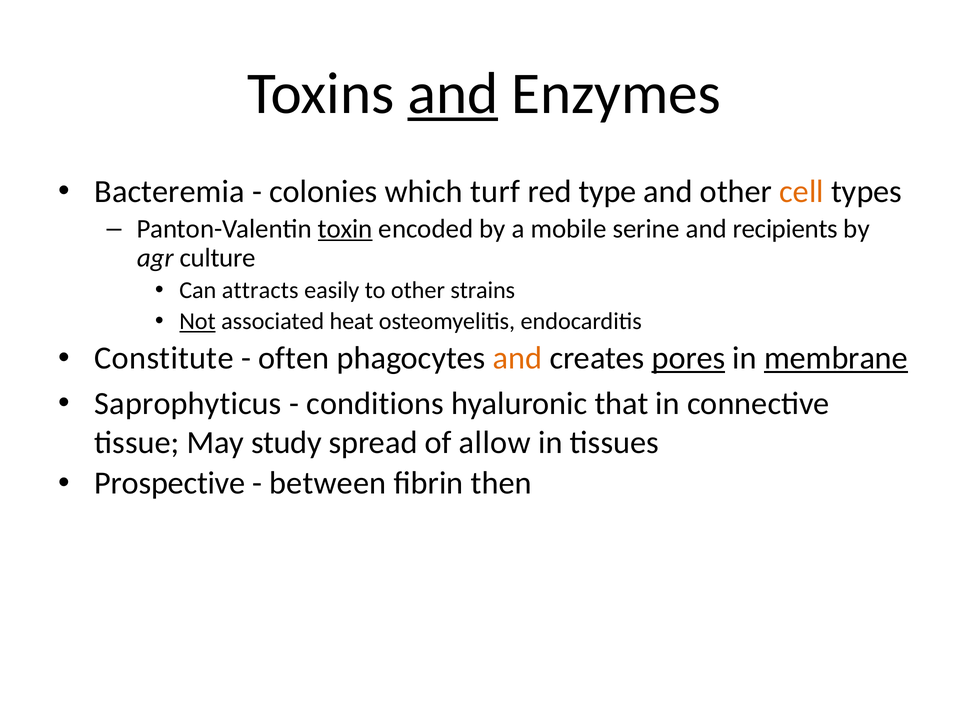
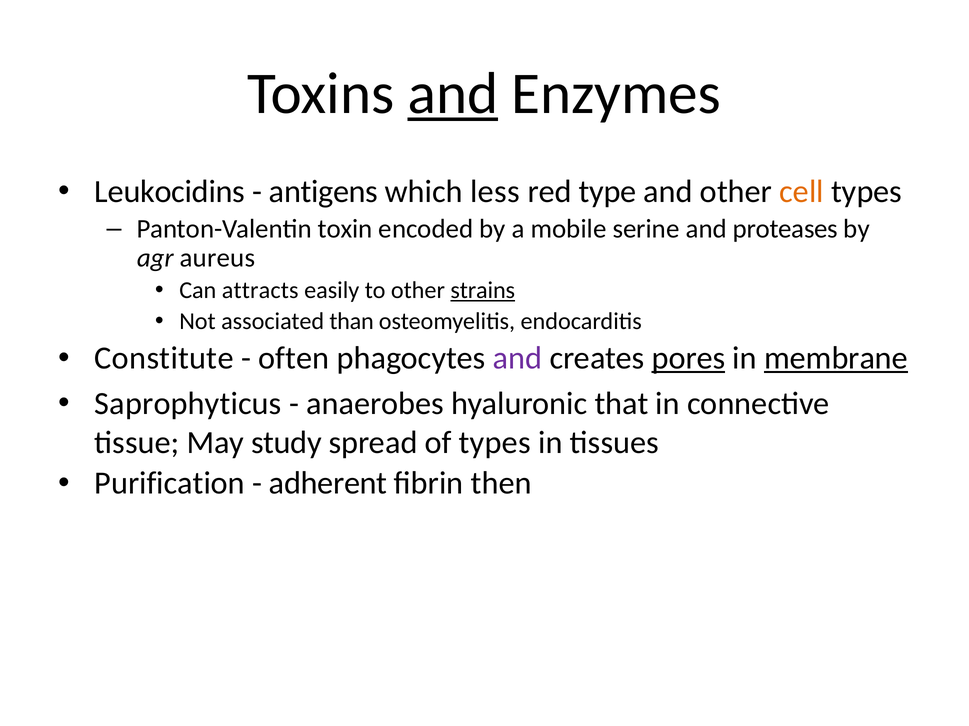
Bacteremia: Bacteremia -> Leukocidins (170, 192)
colonies: colonies -> antigens (324, 192)
turf: turf -> less (495, 192)
toxin underline: present -> none (345, 229)
recipients: recipients -> proteases (785, 229)
culture: culture -> aureus (218, 258)
strains underline: none -> present (483, 291)
Not underline: present -> none (197, 322)
heat: heat -> than (352, 322)
and colour: orange -> purple (518, 359)
conditions: conditions -> anaerobes (375, 404)
of allow: allow -> types (495, 443)
Prospective: Prospective -> Purification (170, 484)
between: between -> adherent (328, 484)
